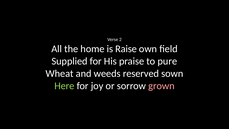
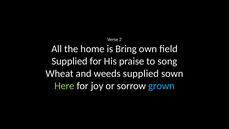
Raise: Raise -> Bring (126, 49)
pure: pure -> song (167, 61)
weeds reserved: reserved -> supplied (141, 73)
grown colour: pink -> light blue (161, 86)
